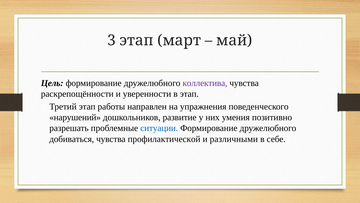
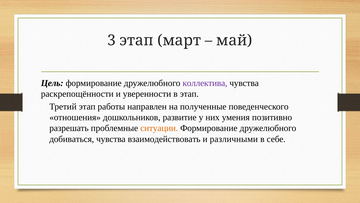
упражнения: упражнения -> полученные (203, 106)
нарушений: нарушений -> отношения (75, 117)
ситуации colour: blue -> orange (159, 128)
профилактической: профилактической -> взаимодействовать (164, 139)
